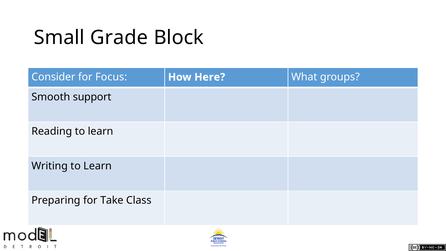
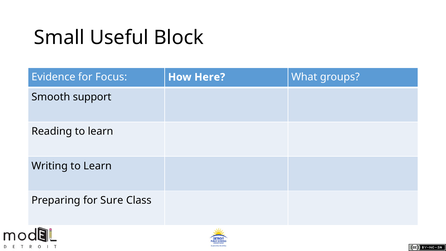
Grade: Grade -> Useful (119, 37)
Consider: Consider -> Evidence (53, 77)
Take: Take -> Sure (112, 200)
